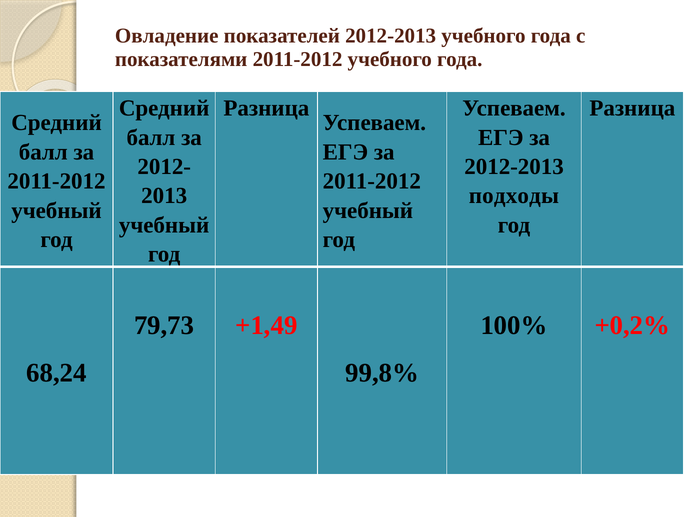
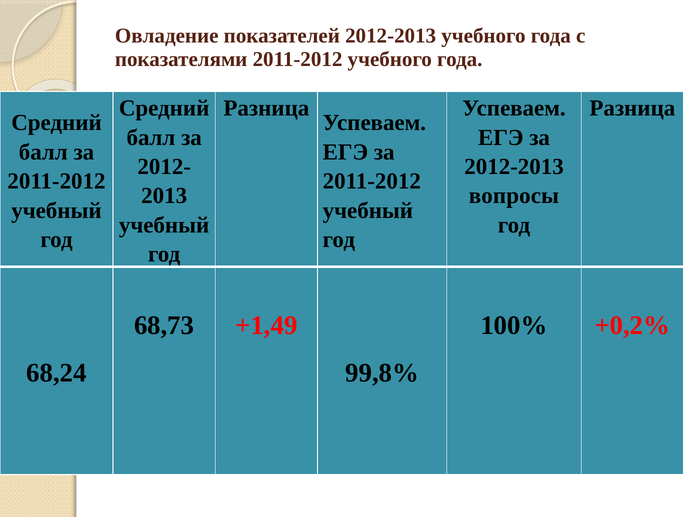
подходы: подходы -> вопросы (514, 196)
79,73: 79,73 -> 68,73 (164, 325)
